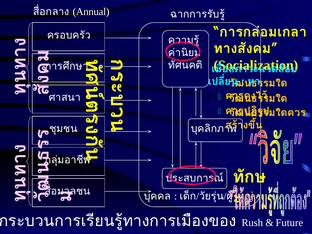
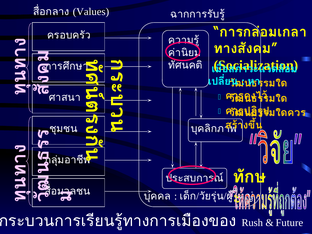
Annual: Annual -> Values (91, 12)
